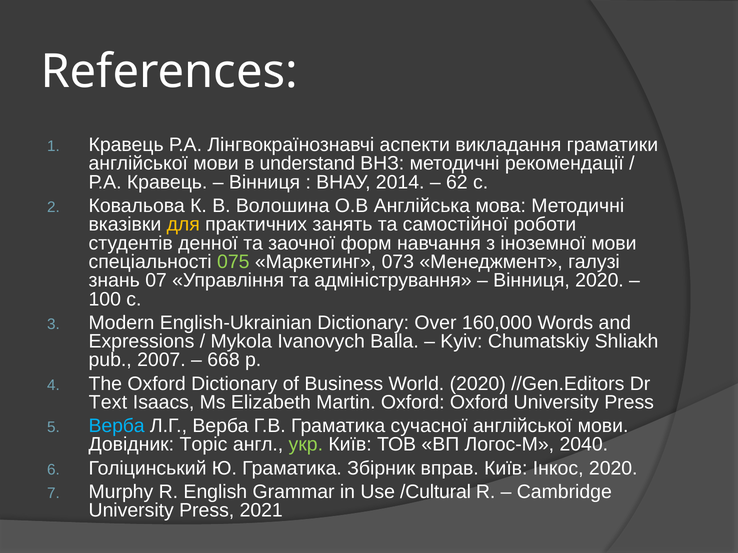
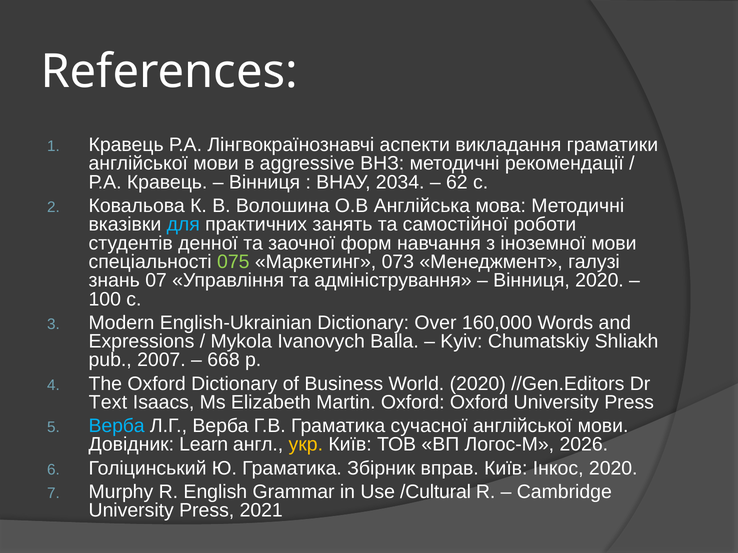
understand: understand -> aggressive (307, 164)
2014: 2014 -> 2034 (400, 182)
для colour: yellow -> light blue (183, 225)
Topic: Topic -> Learn (204, 445)
укр colour: light green -> yellow (306, 445)
2040: 2040 -> 2026 (584, 445)
